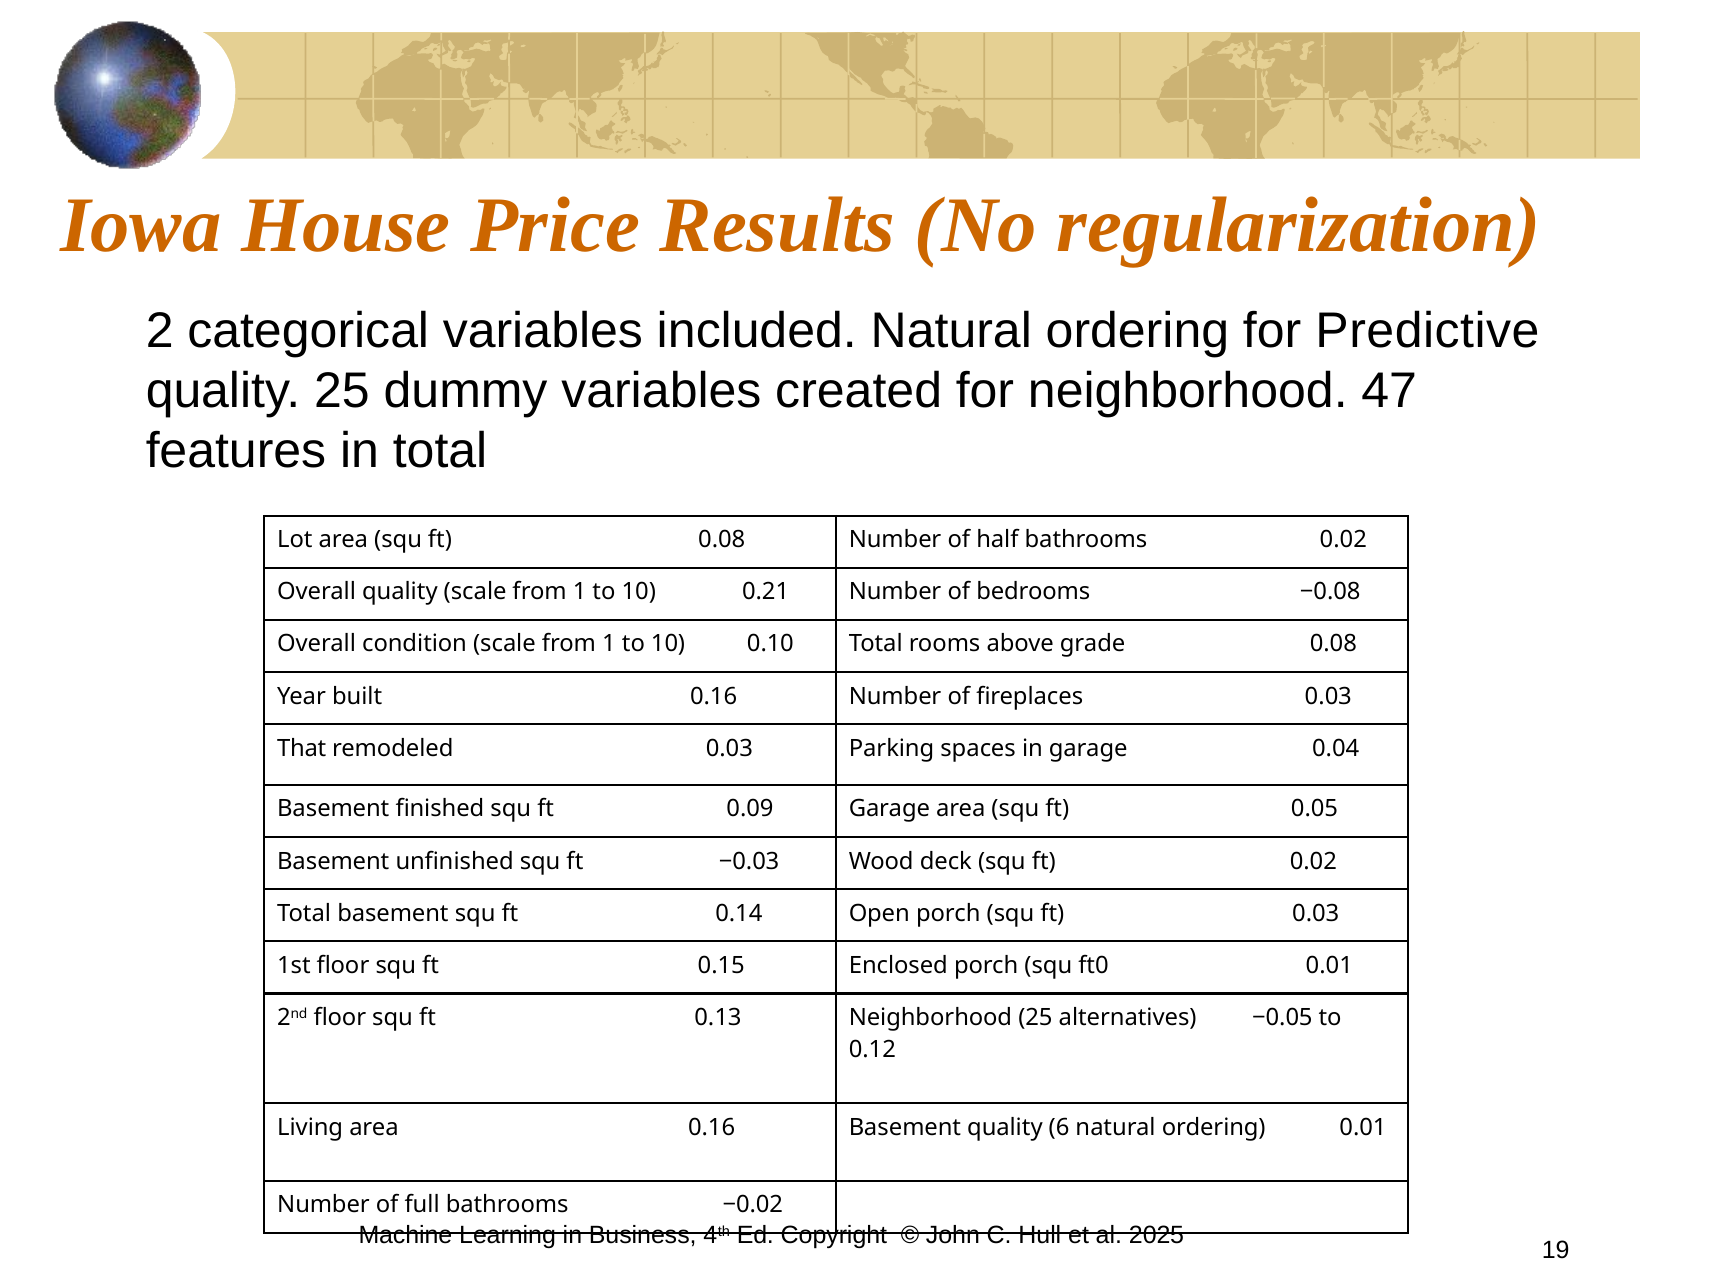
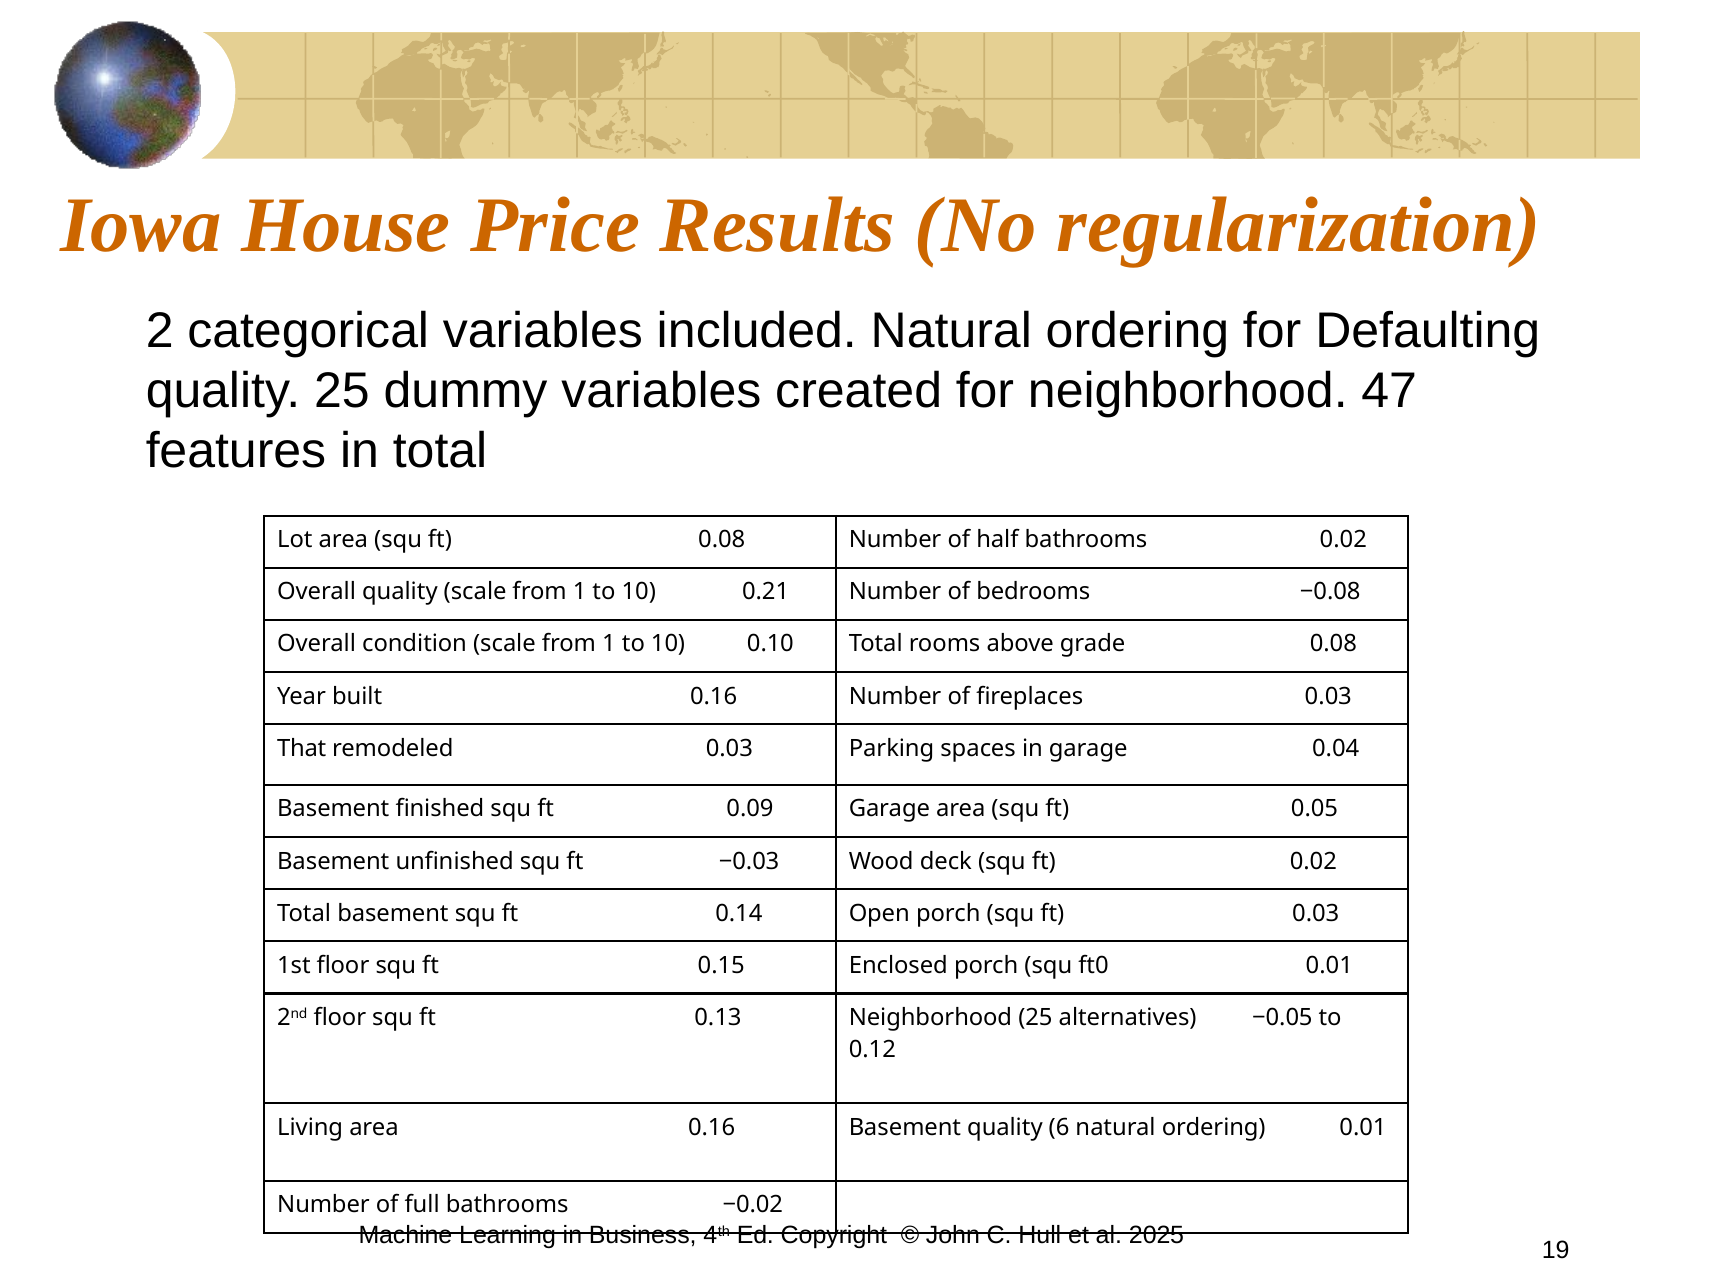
Predictive: Predictive -> Defaulting (1428, 331)
